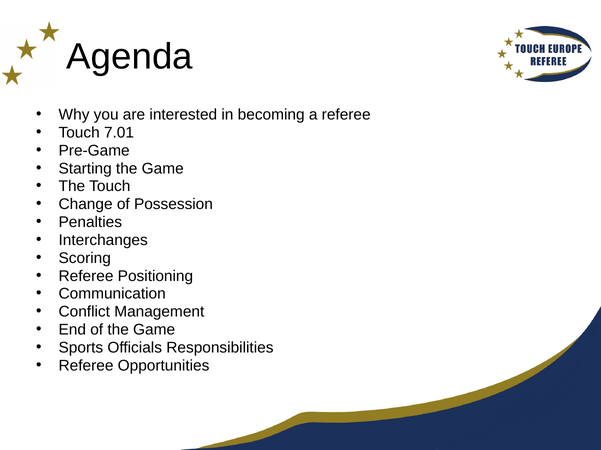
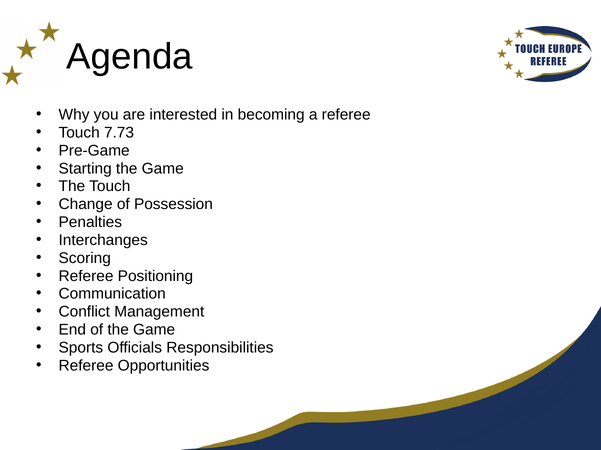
7.01: 7.01 -> 7.73 (119, 133)
